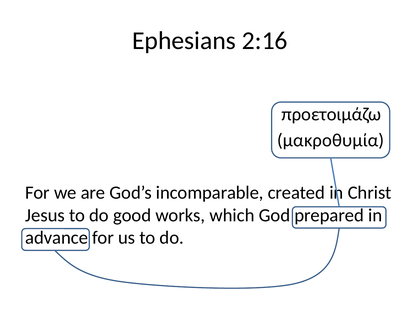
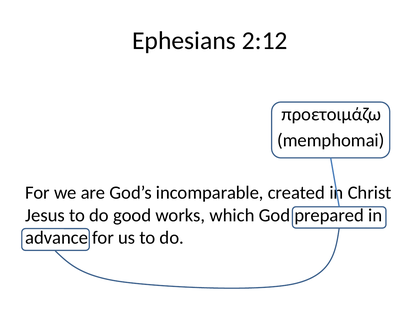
2:16: 2:16 -> 2:12 (265, 41)
μακροθυμία: μακροθυμία -> memphomai (331, 140)
